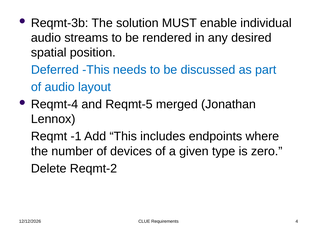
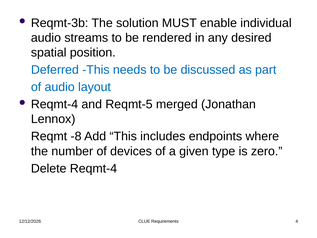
-1: -1 -> -8 (76, 136)
Delete Reqmt-2: Reqmt-2 -> Reqmt-4 (93, 168)
